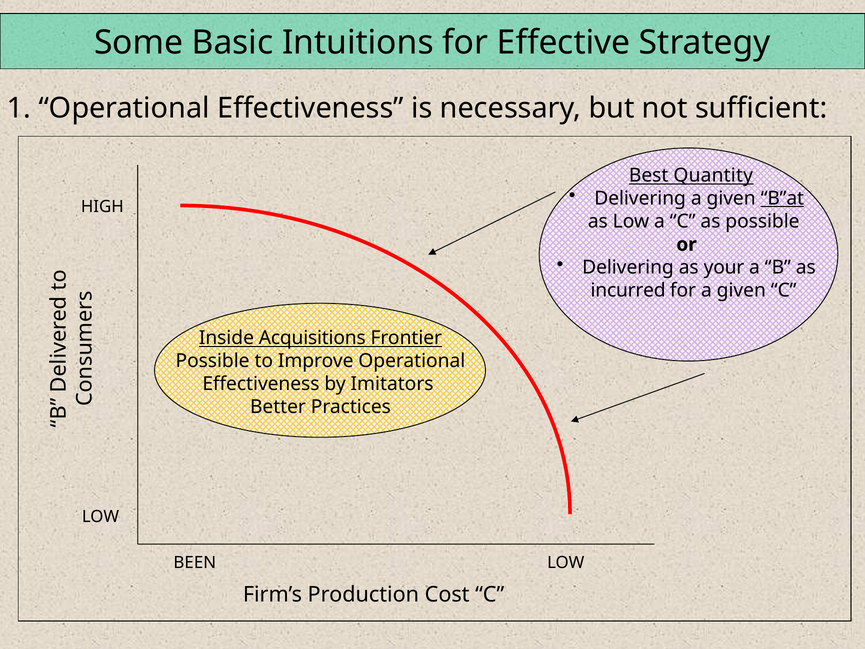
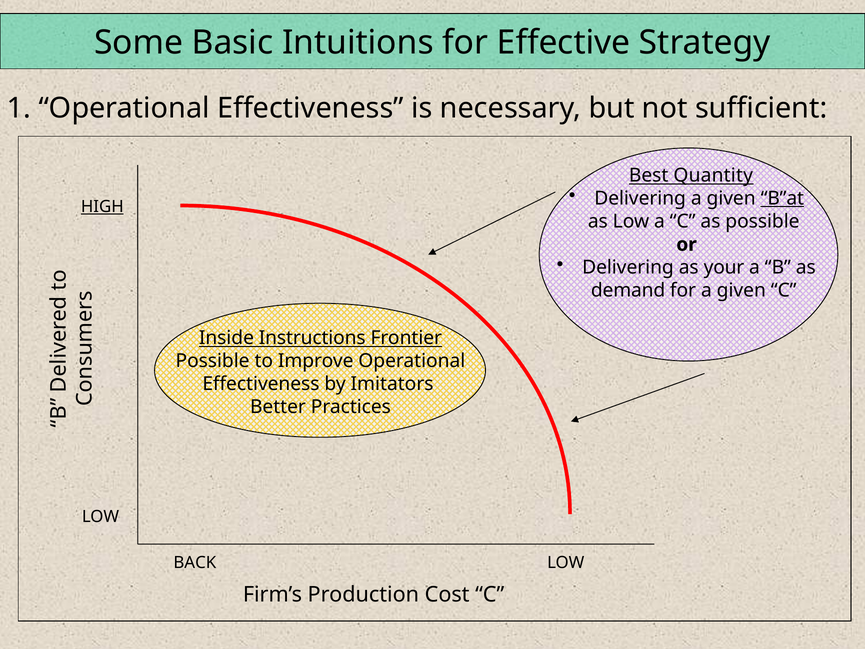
HIGH underline: none -> present (102, 207)
incurred: incurred -> demand (628, 290)
Acquisitions: Acquisitions -> Instructions (312, 338)
BEEN: BEEN -> BACK (195, 563)
